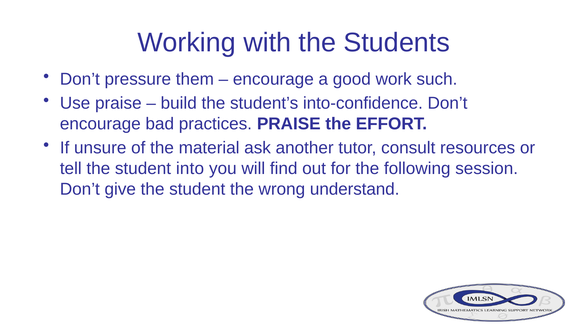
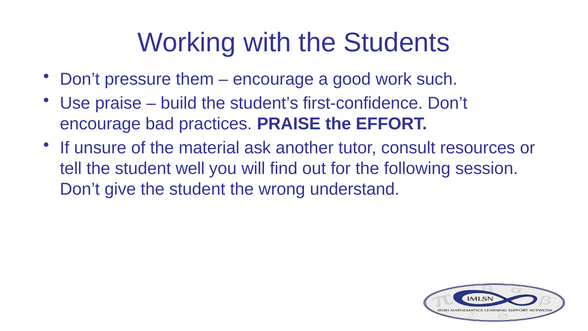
into-confidence: into-confidence -> first-confidence (363, 103)
into: into -> well (190, 168)
